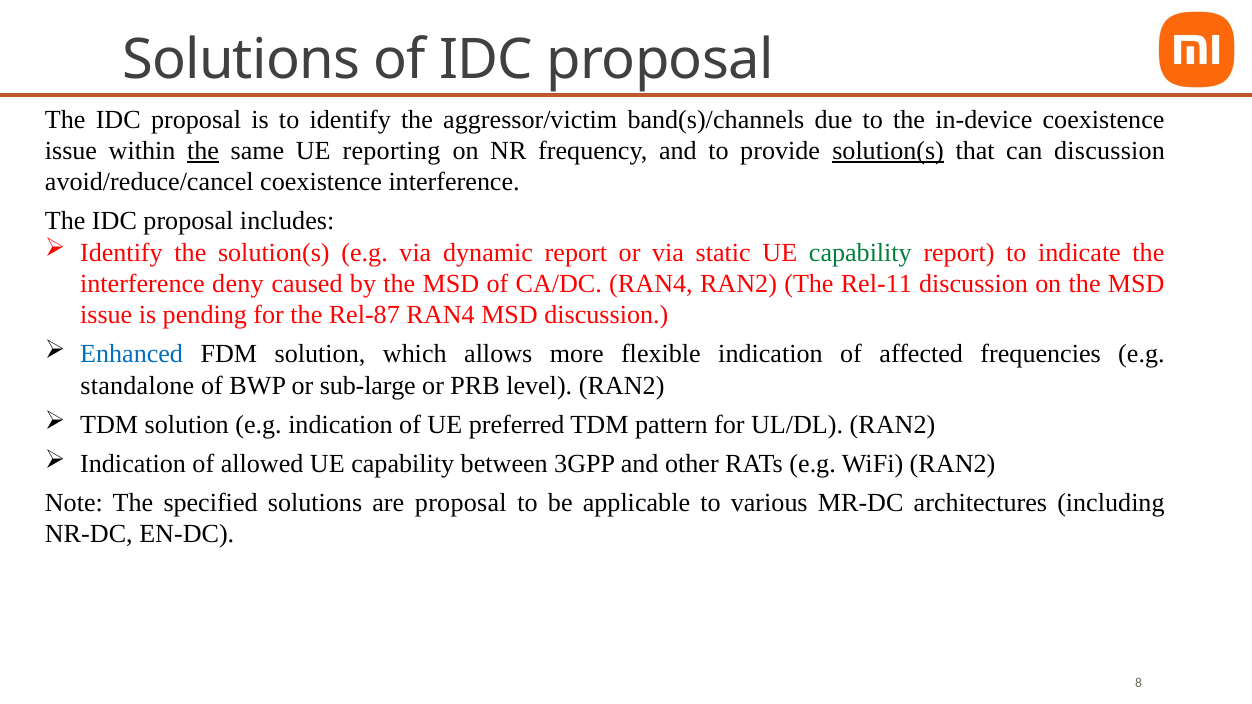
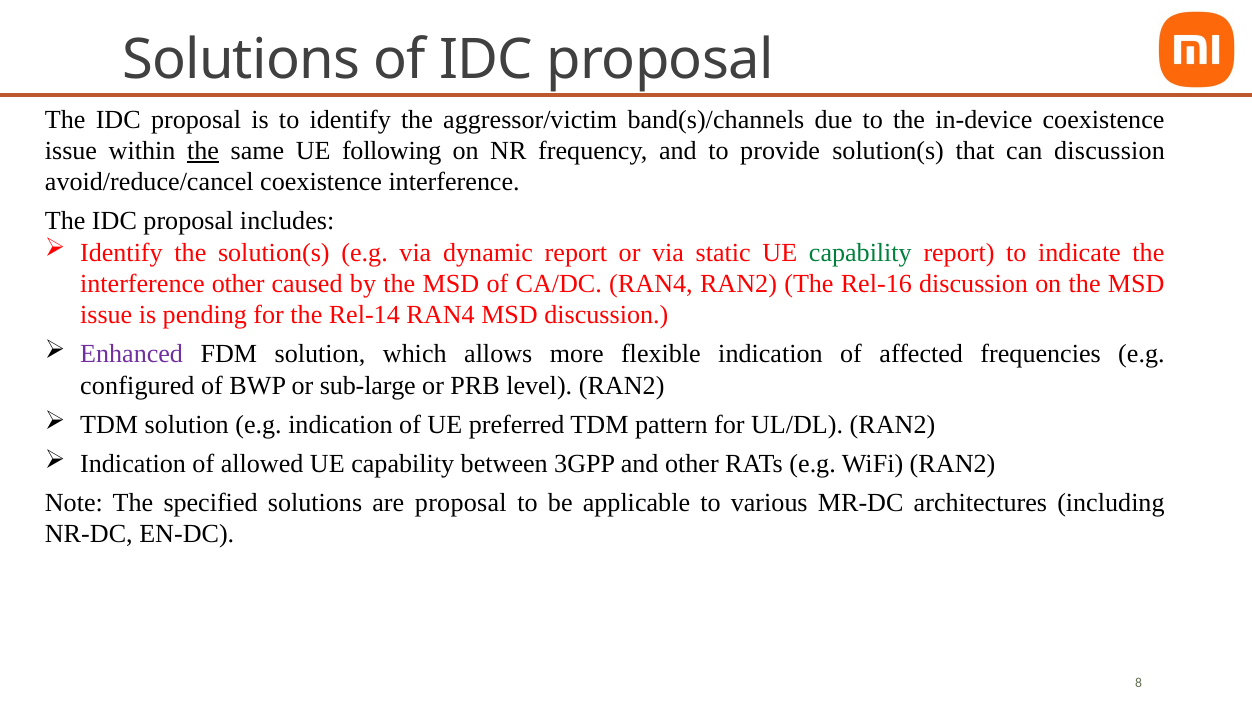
reporting: reporting -> following (392, 151)
solution(s underline: present -> none (888, 151)
interference deny: deny -> other (238, 284)
Rel-11: Rel-11 -> Rel-16 (876, 284)
Rel-87: Rel-87 -> Rel-14 (364, 315)
Enhanced colour: blue -> purple (132, 354)
standalone: standalone -> configured (137, 386)
